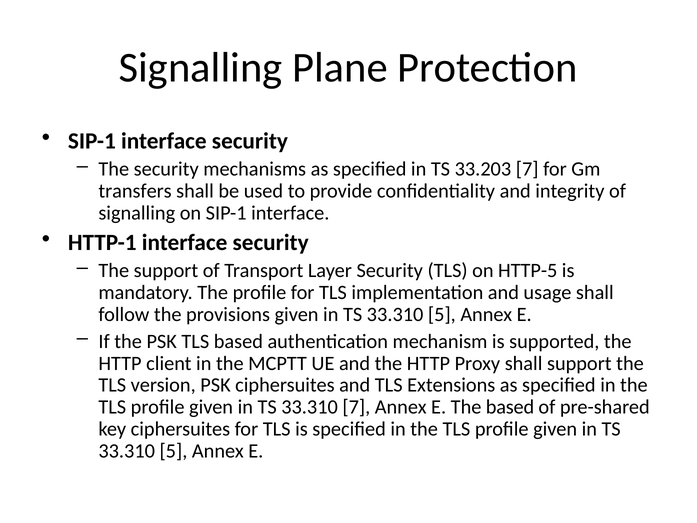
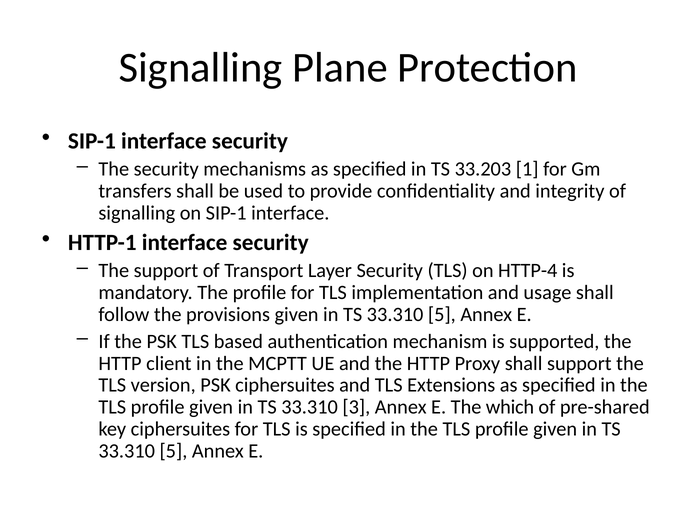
33.203 7: 7 -> 1 (527, 169)
HTTP-5: HTTP-5 -> HTTP-4 (528, 270)
33.310 7: 7 -> 3 (356, 407)
The based: based -> which (510, 407)
